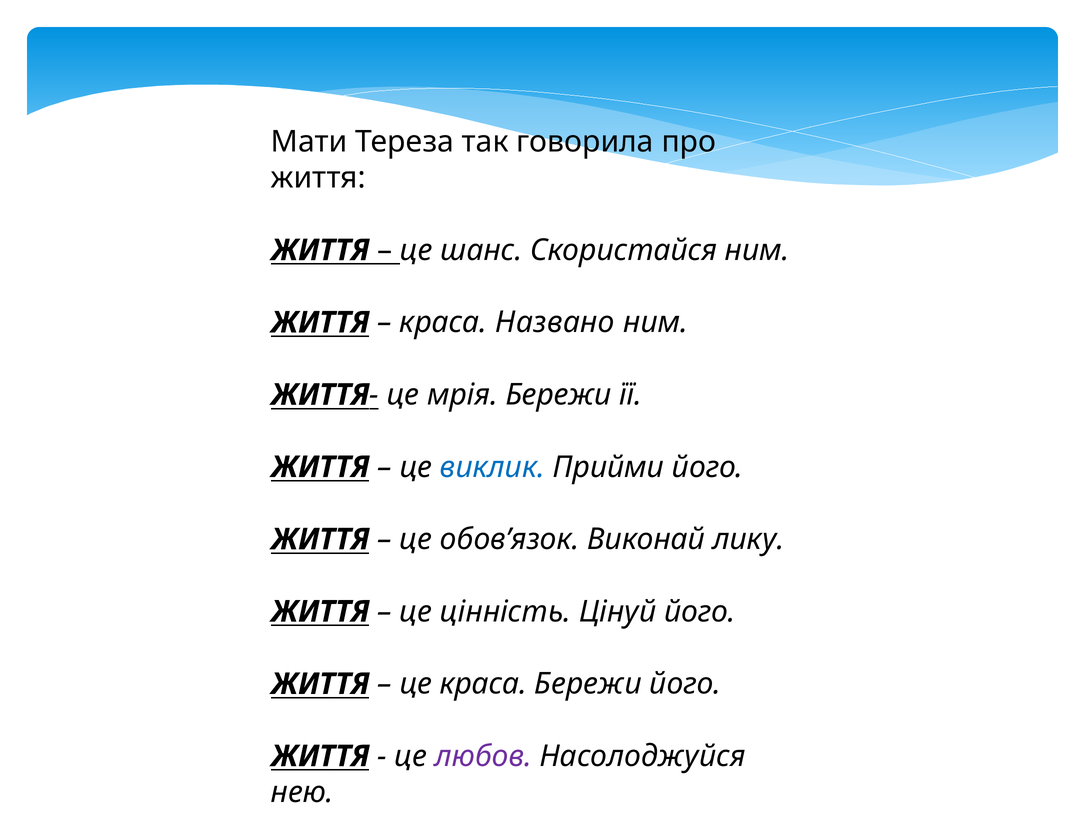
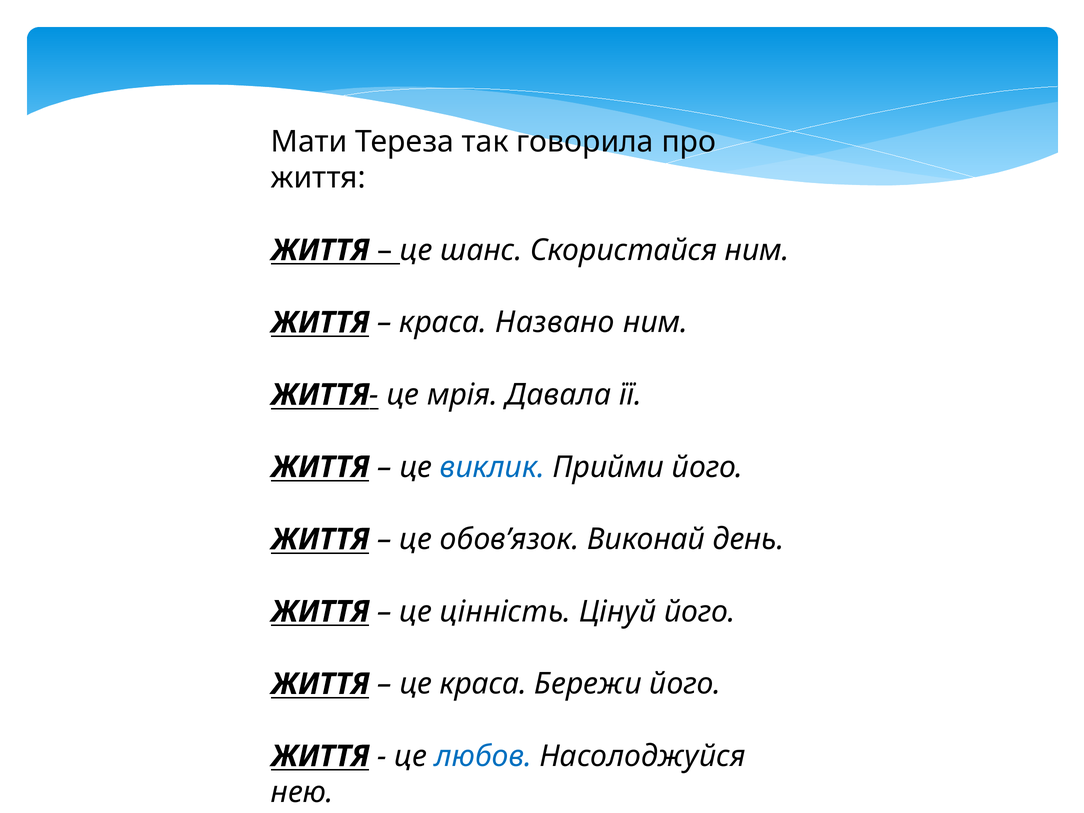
мрія Бережи: Бережи -> Давала (558, 395)
лику: лику -> день (749, 539)
любов colour: purple -> blue (483, 756)
